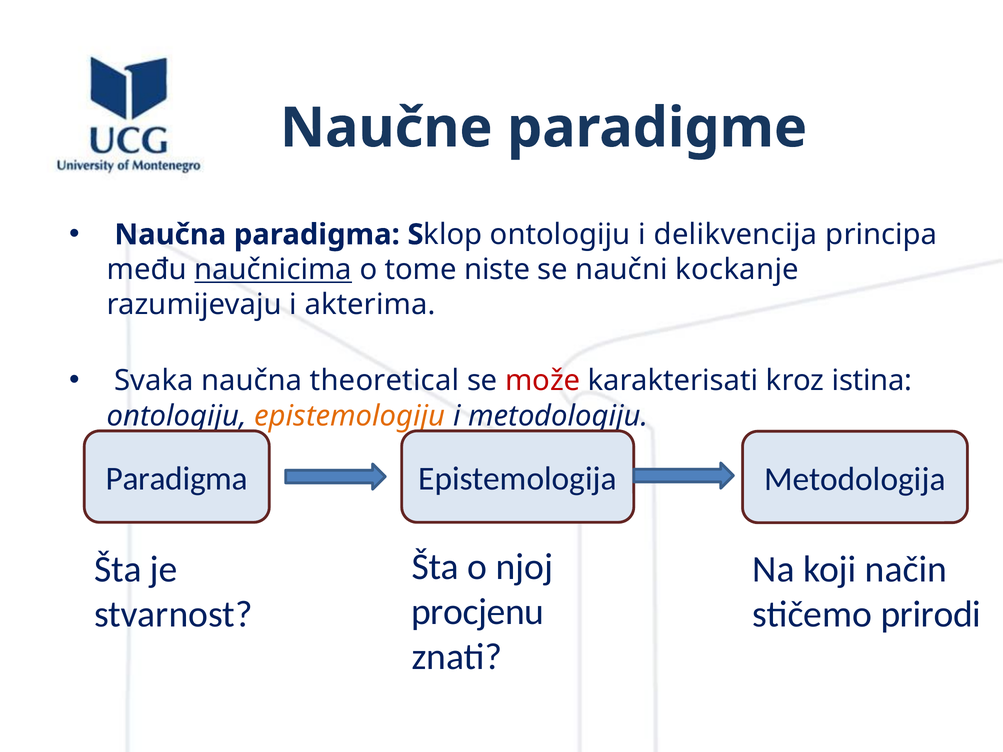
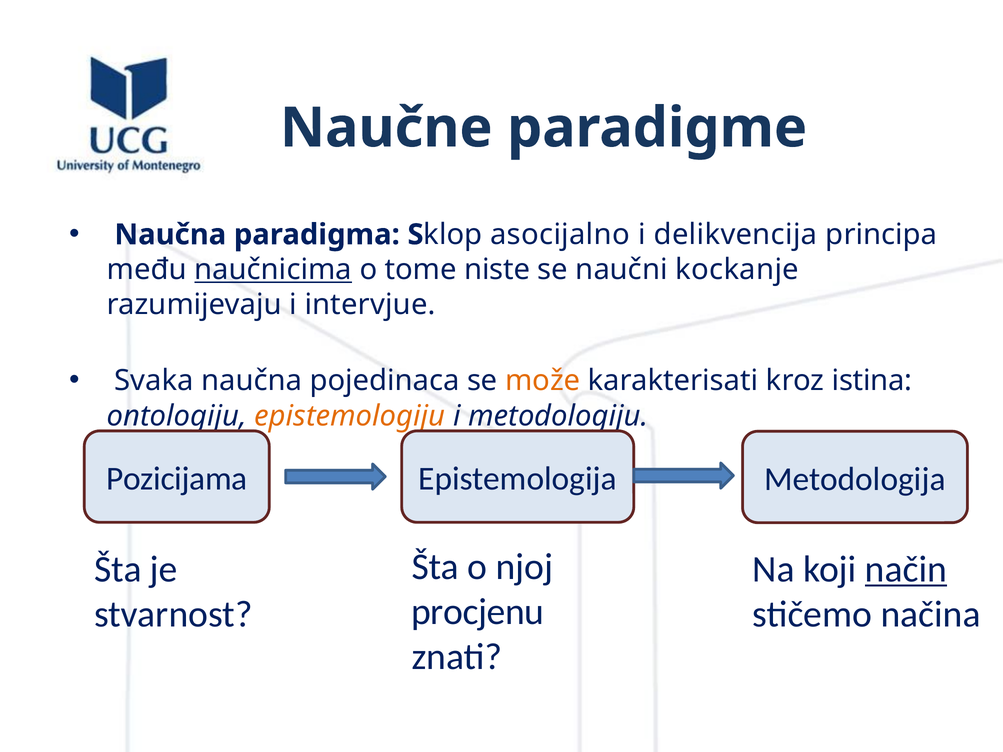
ontologiju: ontologiju -> asocijalno (560, 235)
akterima: akterima -> intervjue (370, 305)
theoretical: theoretical -> pojedinaca (385, 381)
može colour: red -> orange (543, 381)
Paradigma: Paradigma -> Pozicijama (177, 479)
način underline: none -> present (906, 569)
prirodi: prirodi -> načina (931, 615)
